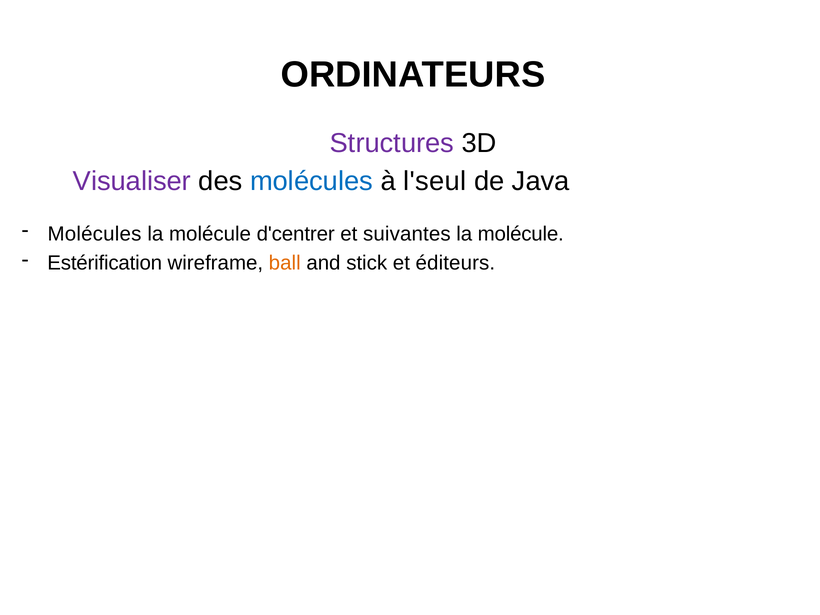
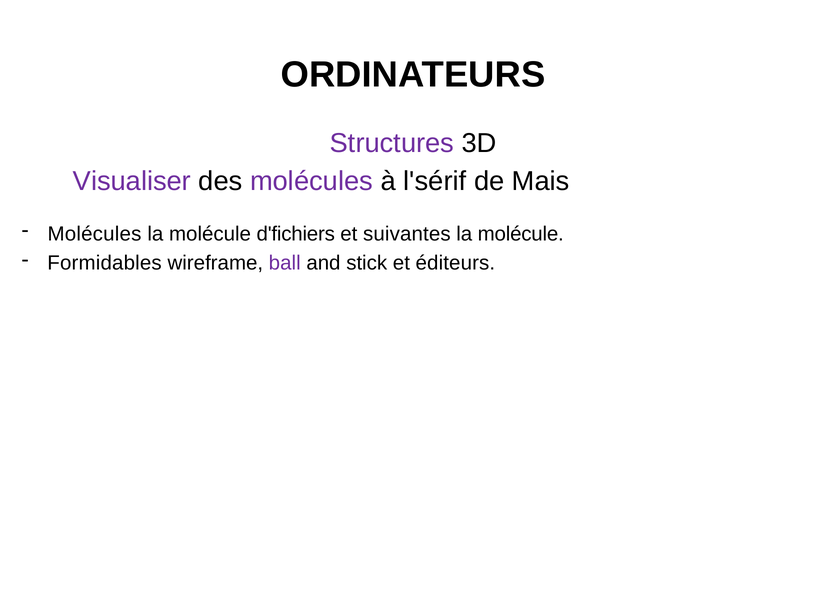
molécules colour: blue -> purple (312, 181)
l'seul: l'seul -> l'sérif (435, 181)
Java: Java -> Mais (541, 181)
d'centrer: d'centrer -> d'fichiers (296, 234)
Estérification: Estérification -> Formidables (105, 263)
ball colour: orange -> purple (285, 263)
